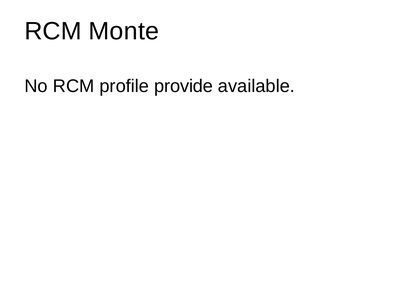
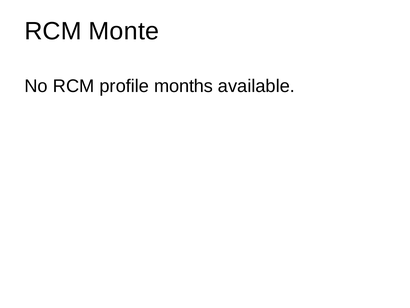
provide: provide -> months (184, 86)
